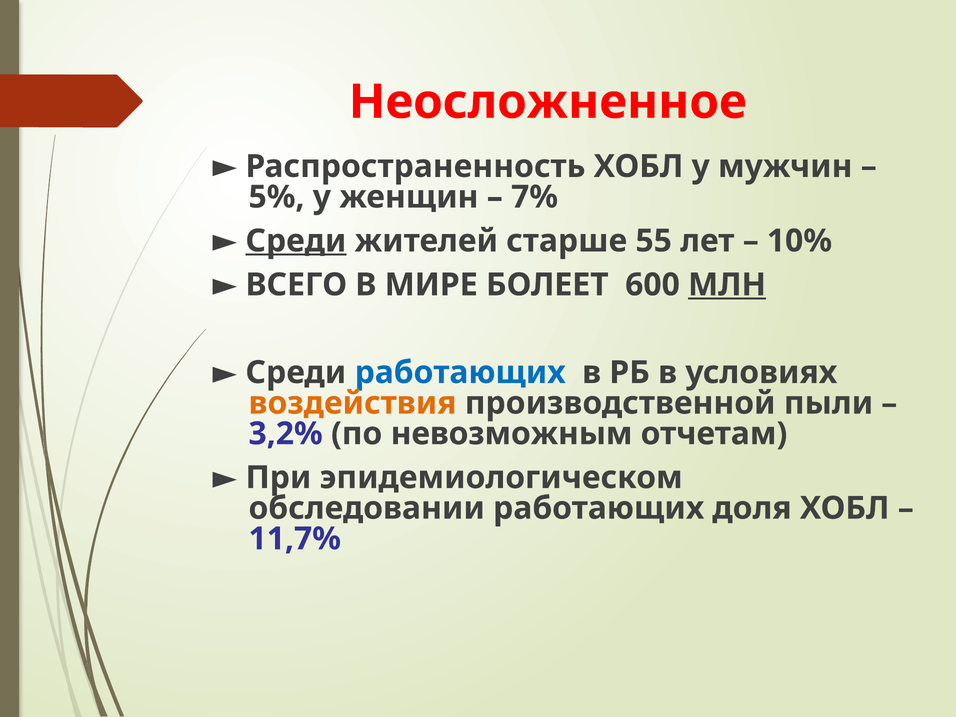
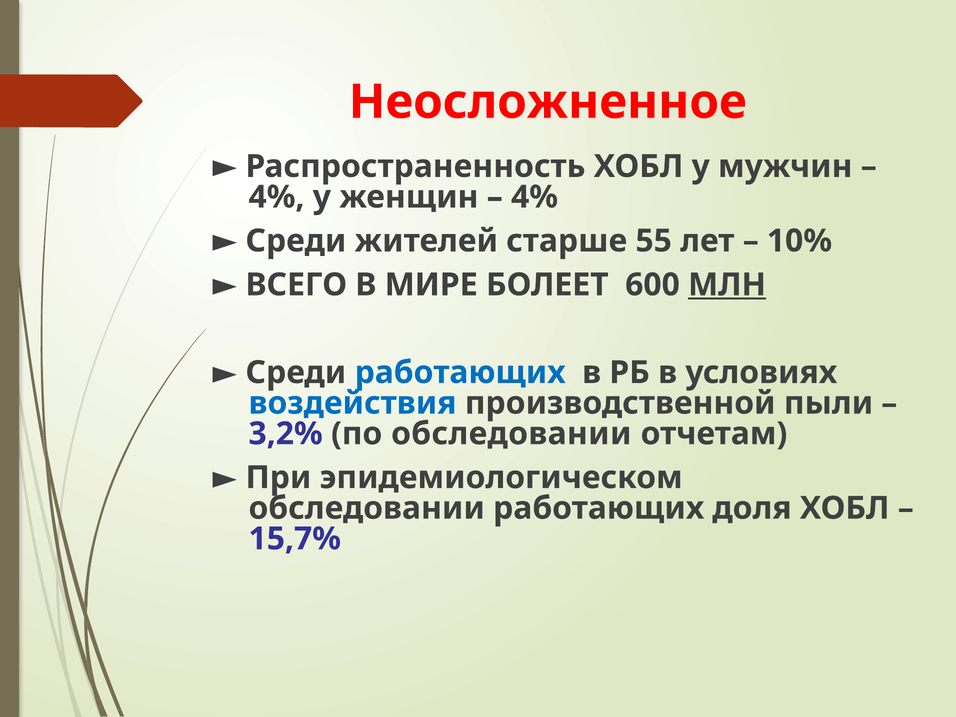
5%: 5% -> 4% (277, 197)
7%: 7% -> 4% (535, 197)
Среди underline: present -> none (296, 241)
воздействия colour: orange -> blue (352, 403)
по невозможным: невозможным -> обследовании (511, 434)
11,7%: 11,7% -> 15,7% (295, 539)
